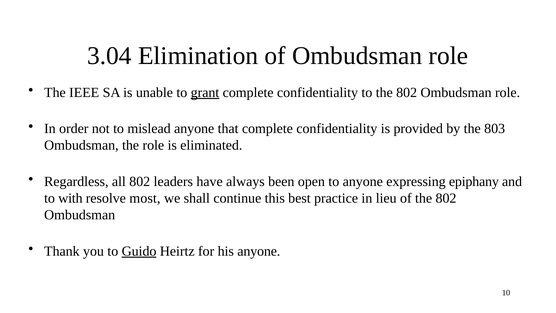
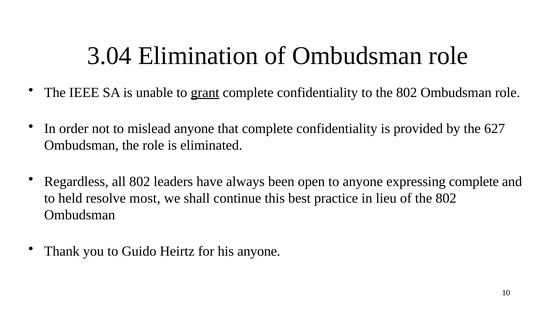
803: 803 -> 627 (495, 129)
expressing epiphany: epiphany -> complete (474, 181)
with: with -> held (70, 198)
Guido underline: present -> none (139, 251)
